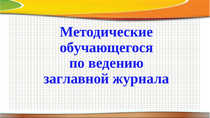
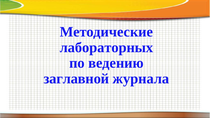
обучающегося: обучающегося -> лабораторных (106, 48)
